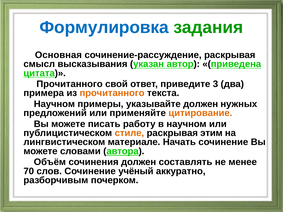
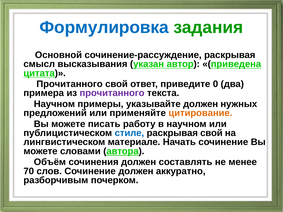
Основная: Основная -> Основной (58, 55)
3: 3 -> 0 (215, 84)
прочитанного colour: orange -> purple (112, 93)
стиле colour: orange -> blue (129, 133)
раскрывая этим: этим -> свой (211, 133)
Сочинение учёный: учёный -> должен (136, 171)
